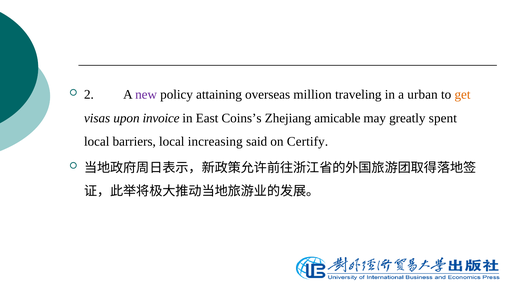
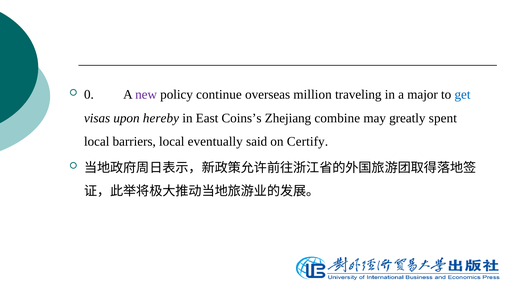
2: 2 -> 0 (89, 95)
attaining: attaining -> continue (219, 95)
urban: urban -> major (423, 95)
get colour: orange -> blue (462, 95)
invoice: invoice -> hereby (161, 118)
amicable: amicable -> combine (337, 118)
increasing: increasing -> eventually (215, 142)
